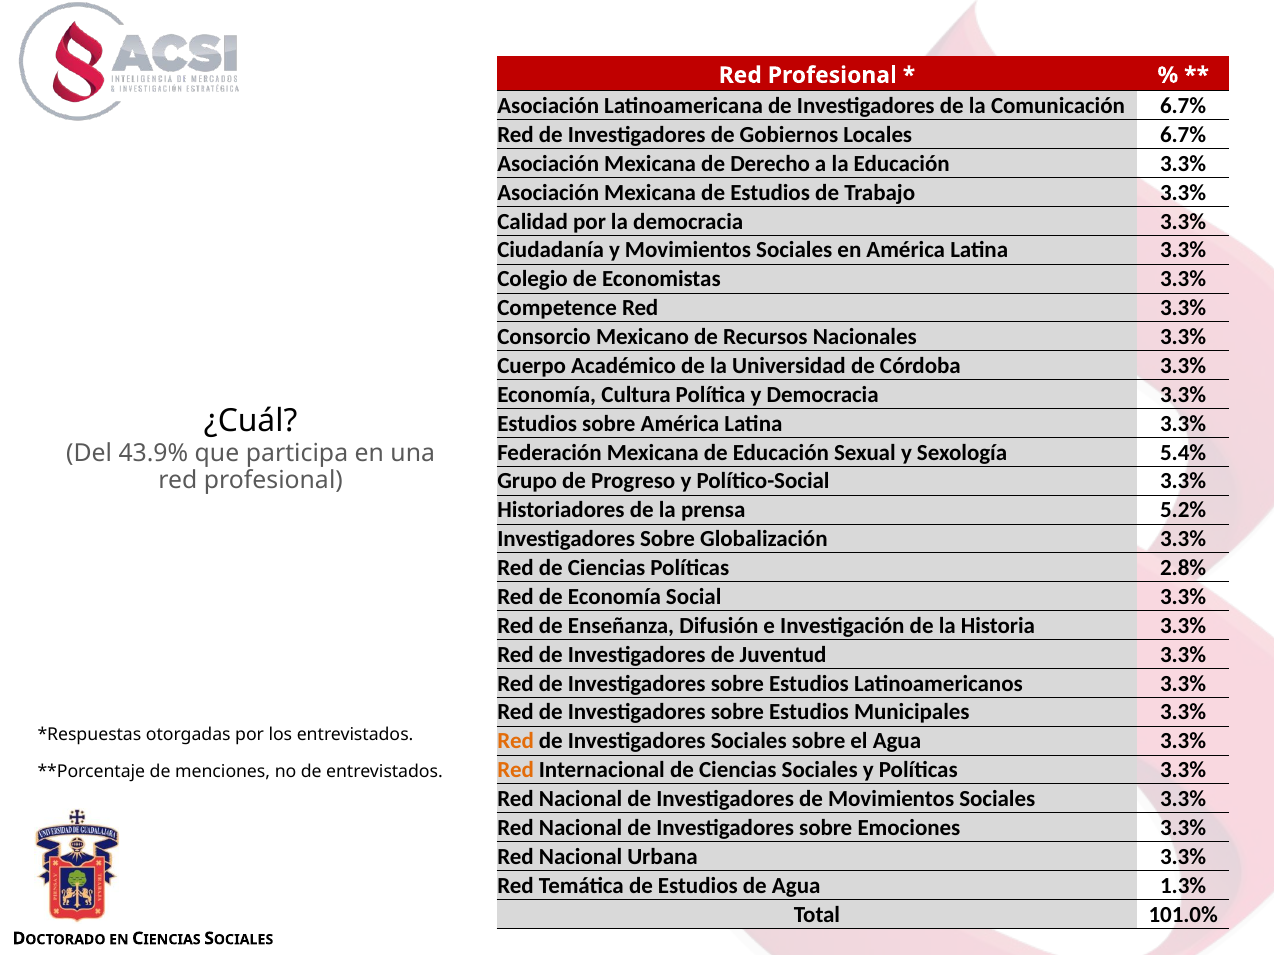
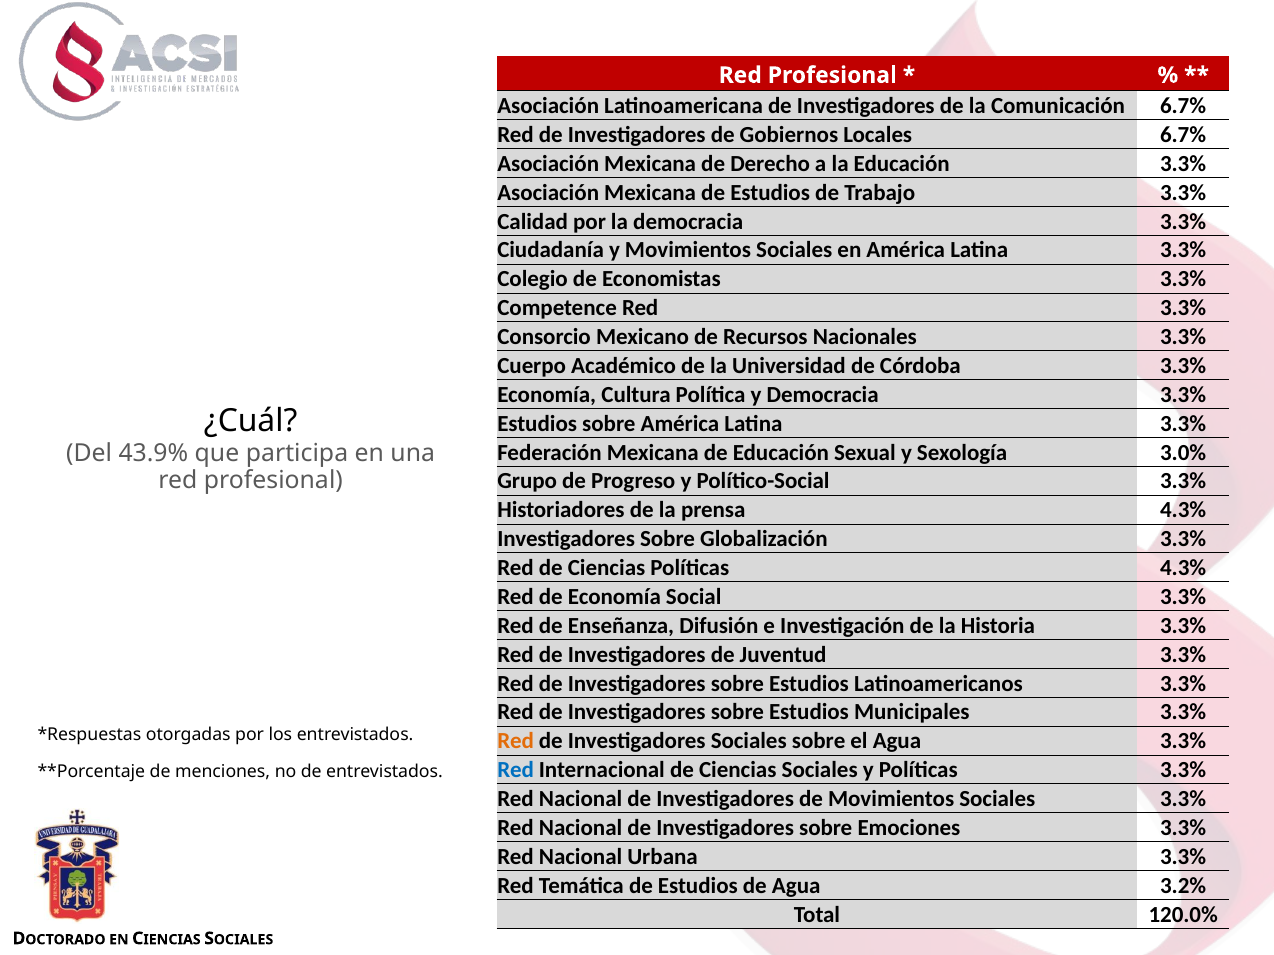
5.4%: 5.4% -> 3.0% (1183, 453)
prensa 5.2%: 5.2% -> 4.3% (1183, 510)
Políticas 2.8%: 2.8% -> 4.3% (1183, 568)
Red colour: orange -> blue (516, 770)
1.3%: 1.3% -> 3.2% (1183, 886)
101.0%: 101.0% -> 120.0% (1183, 915)
